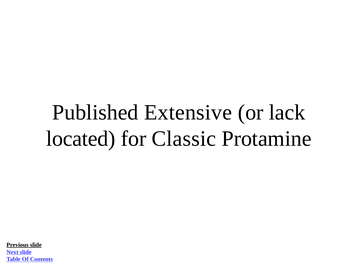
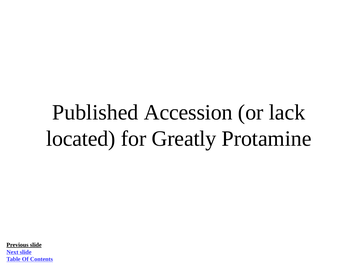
Extensive: Extensive -> Accession (188, 112)
Classic: Classic -> Greatly (184, 138)
